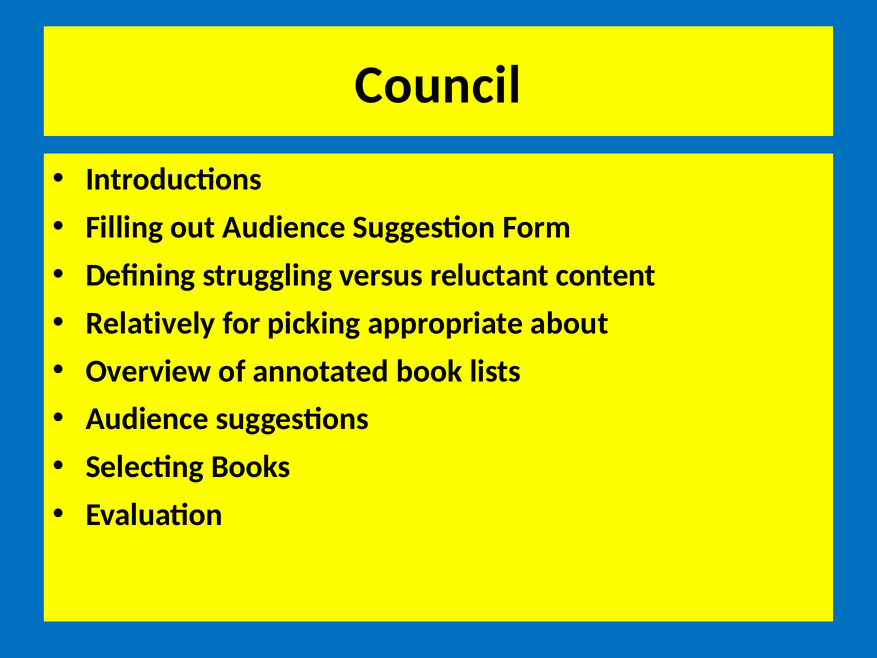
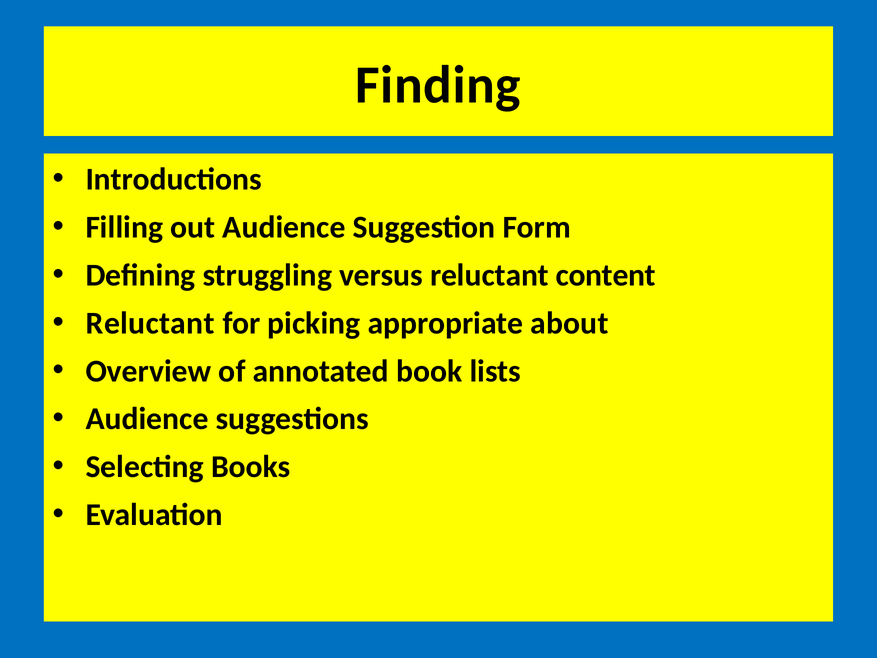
Council: Council -> Finding (438, 85)
Relatively: Relatively -> Reluctant (150, 323)
